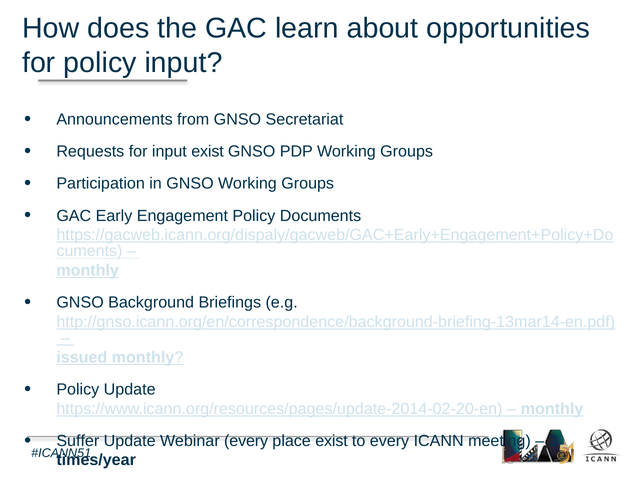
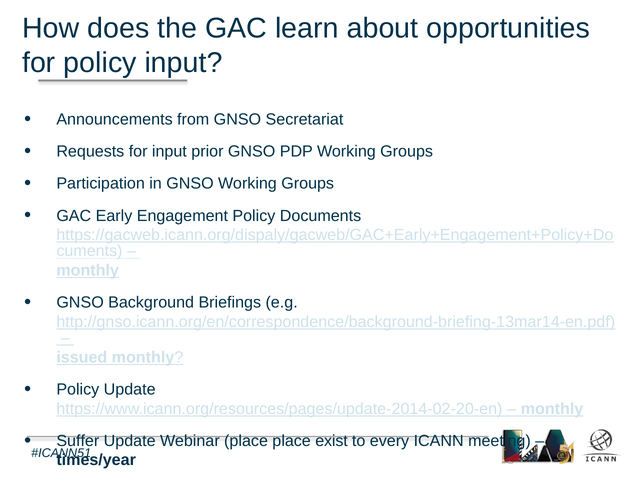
input exist: exist -> prior (207, 152)
Webinar every: every -> place (246, 441)
